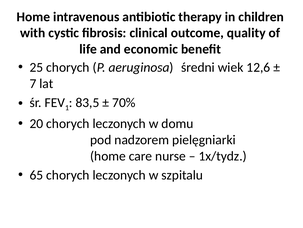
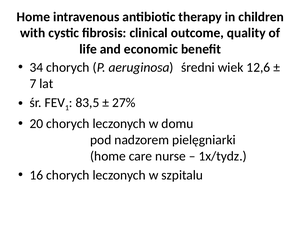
25: 25 -> 34 (36, 67)
70%: 70% -> 27% (124, 102)
65: 65 -> 16 (36, 175)
